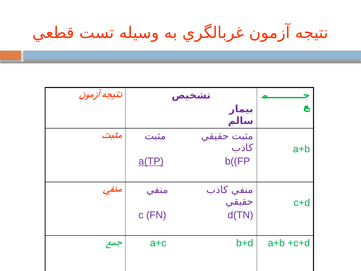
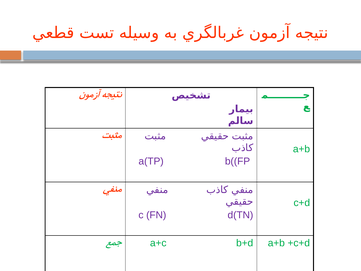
a(TP underline: present -> none (151, 161)
